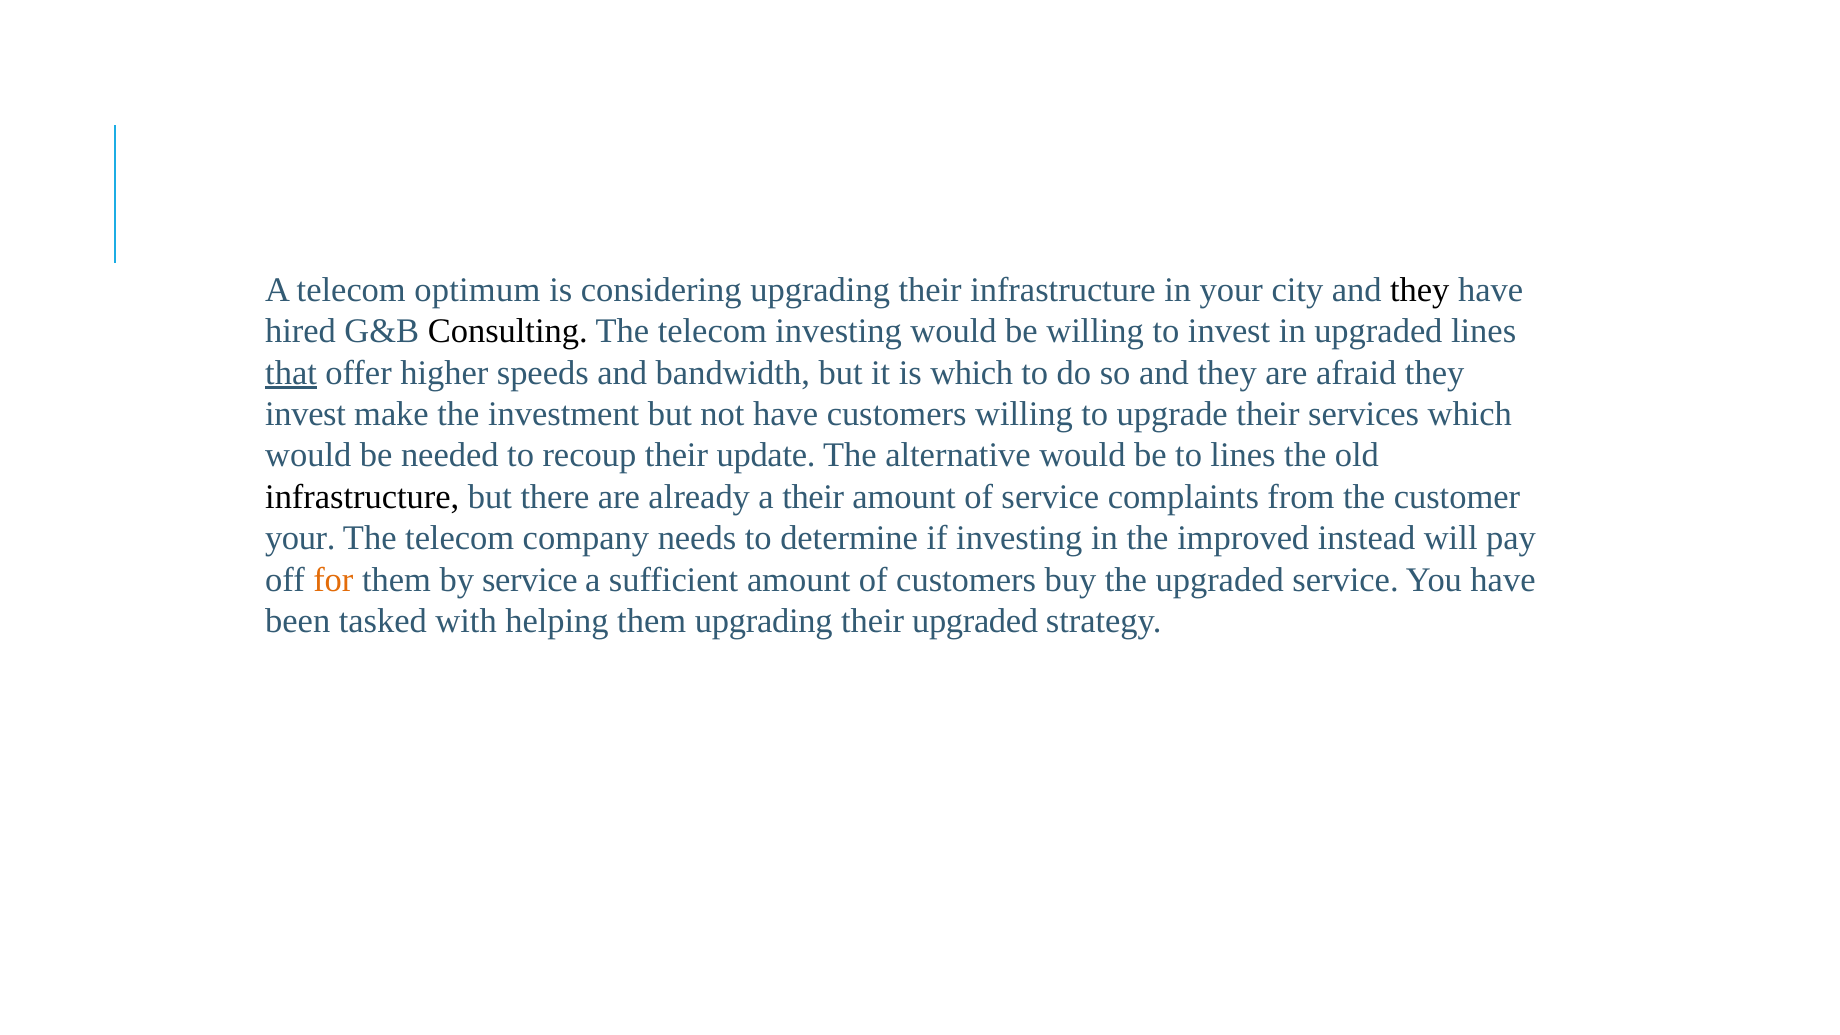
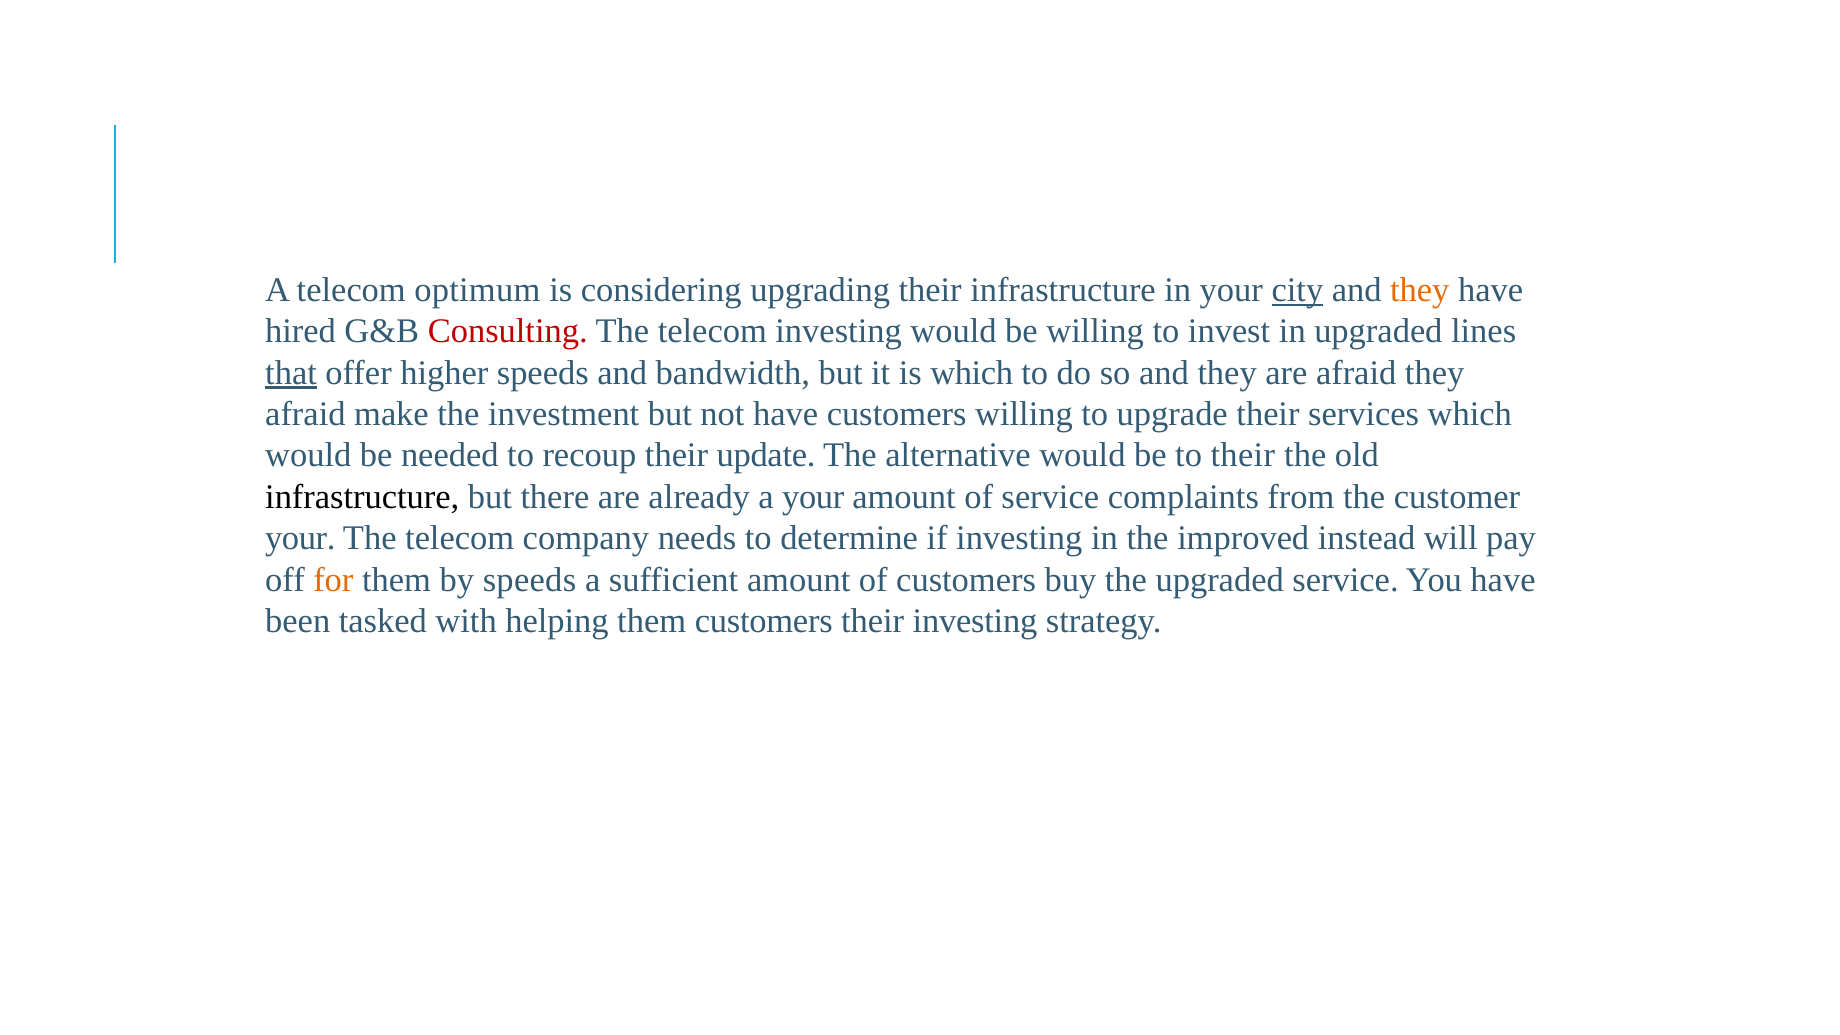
city underline: none -> present (1297, 290)
they colour: black -> orange (1420, 290)
Consulting colour: black -> red (508, 331)
invest: invest -> afraid (305, 414)
to lines: lines -> their (1243, 455)
a their: their -> your (813, 497)
by service: service -> speeds (529, 580)
them upgrading: upgrading -> customers (764, 621)
their upgraded: upgraded -> investing (975, 621)
